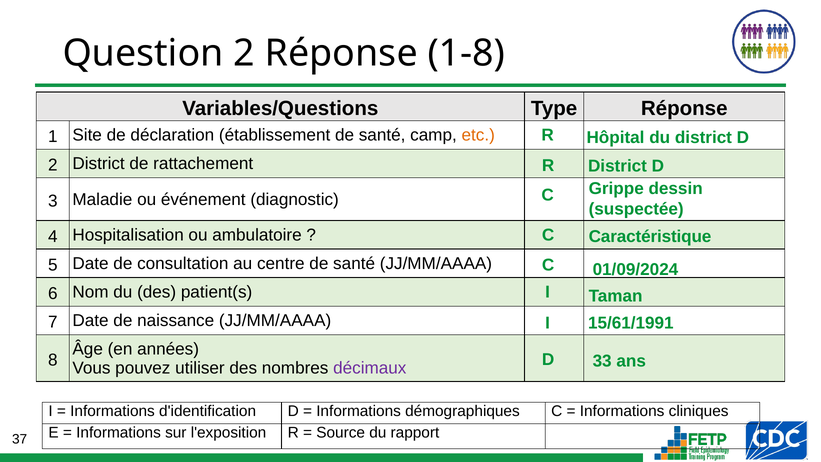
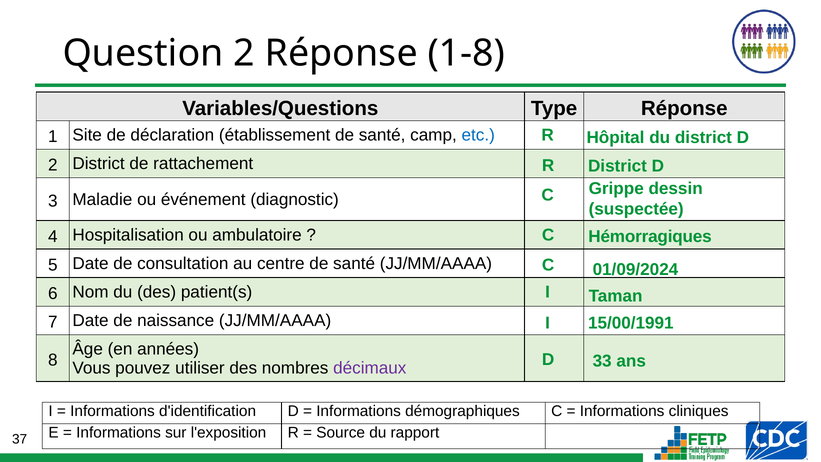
etc colour: orange -> blue (478, 135)
Caractéristique: Caractéristique -> Hémorragiques (650, 237)
15/61/1991: 15/61/1991 -> 15/00/1991 (631, 323)
